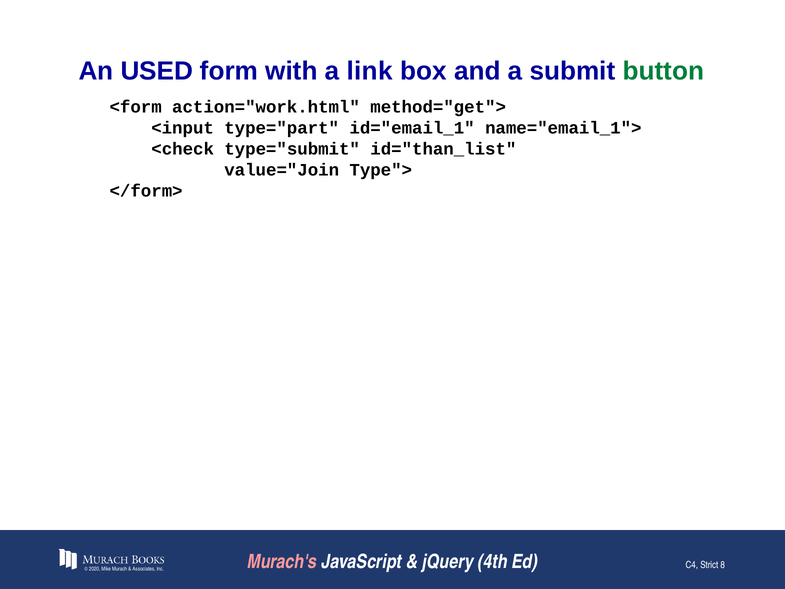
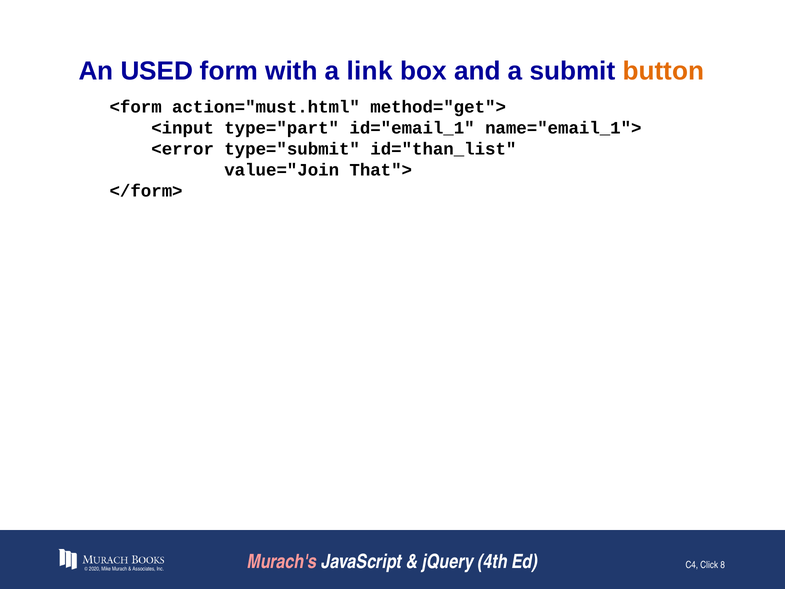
button colour: green -> orange (663, 71)
action="work.html: action="work.html -> action="must.html (266, 107)
<check: <check -> <error (183, 149)
Type">: Type"> -> That"> (381, 170)
Strict: Strict -> Click (709, 565)
